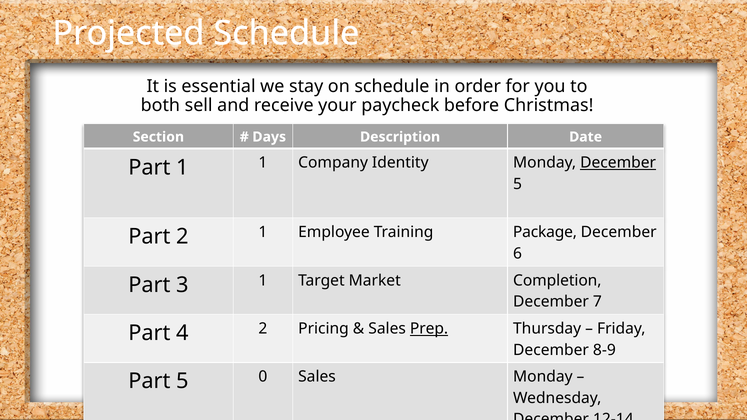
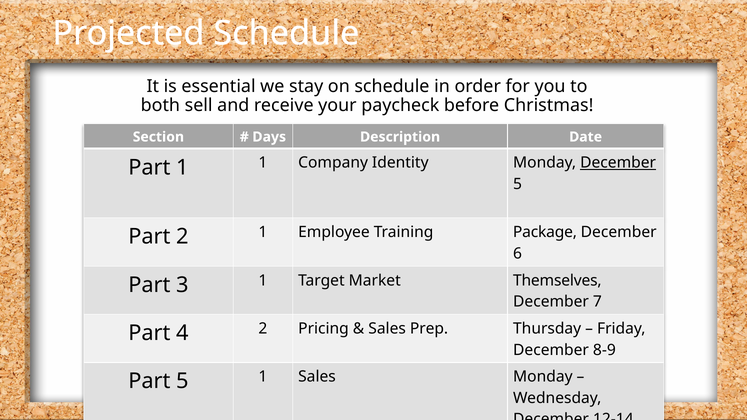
Completion: Completion -> Themselves (557, 281)
Prep underline: present -> none (429, 329)
5 0: 0 -> 1 (263, 377)
